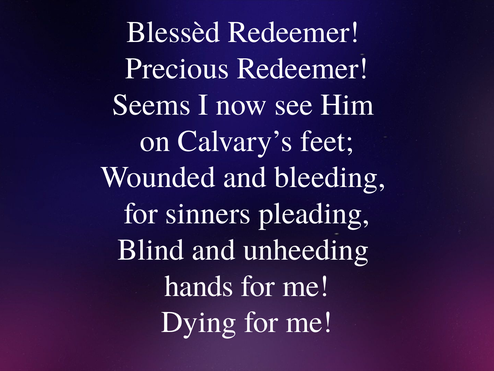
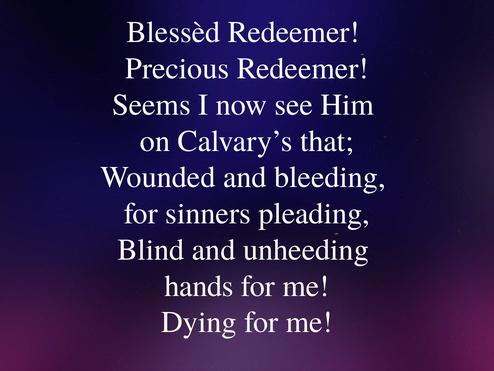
feet: feet -> that (327, 141)
